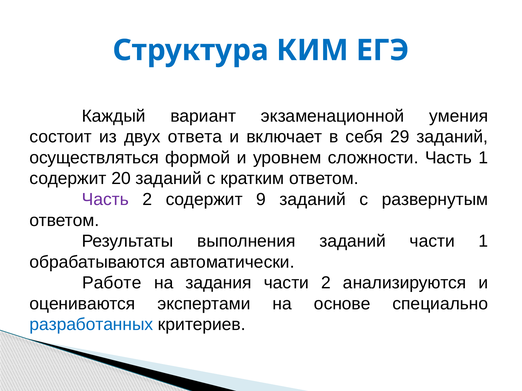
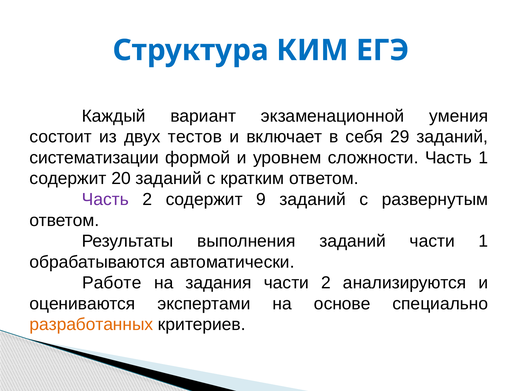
ответа: ответа -> тестов (195, 137)
осуществляться: осуществляться -> систематизации (94, 158)
разработанных colour: blue -> orange (91, 325)
